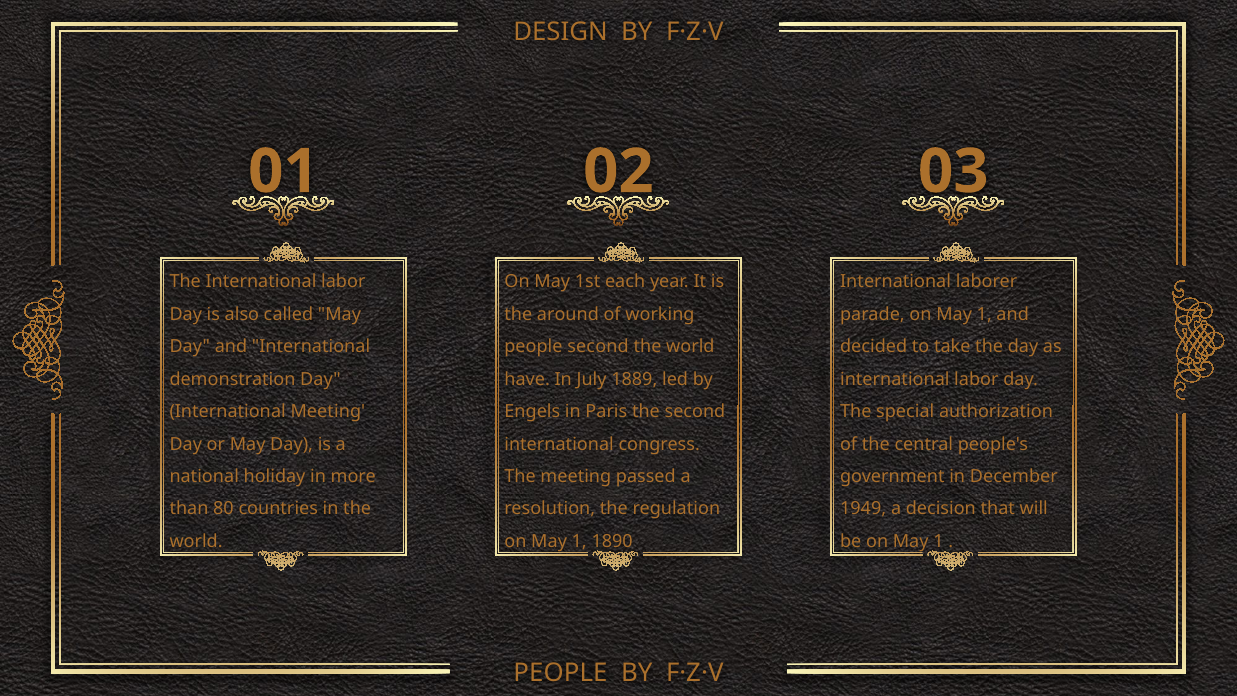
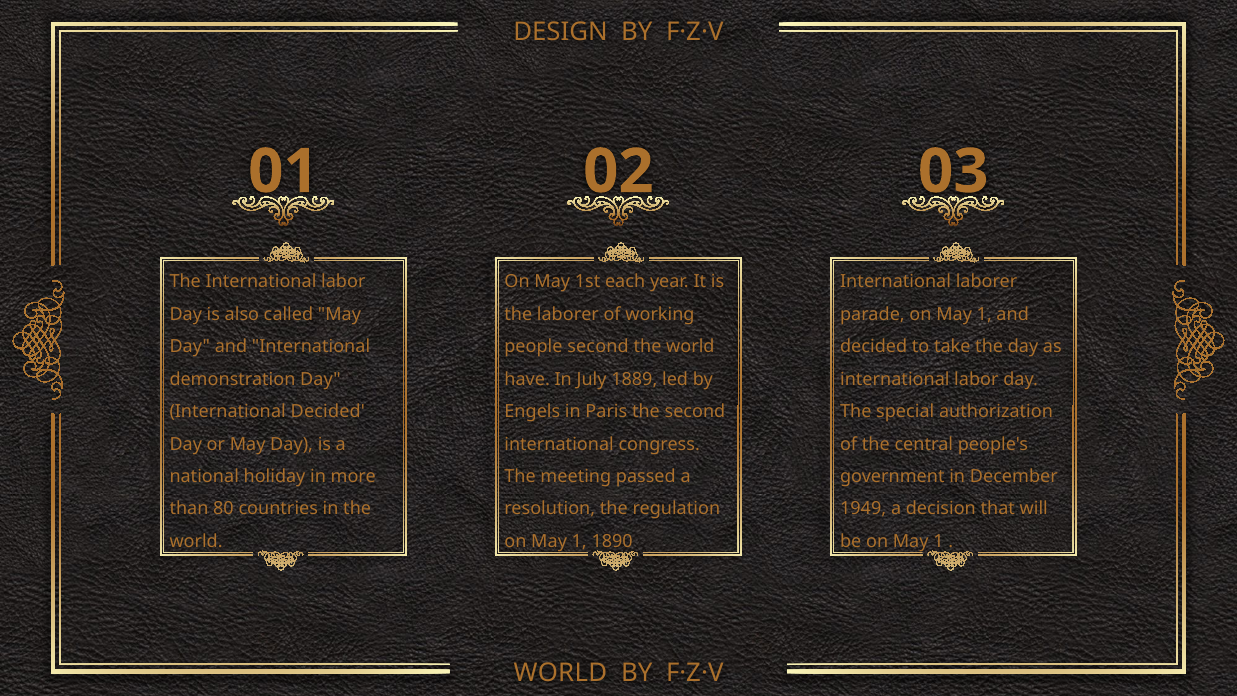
the around: around -> laborer (568, 314)
International Meeting: Meeting -> Decided (328, 411)
PEOPLE: PEOPLE -> WORLD (560, 673)
